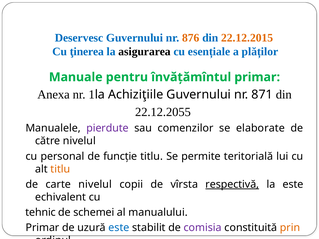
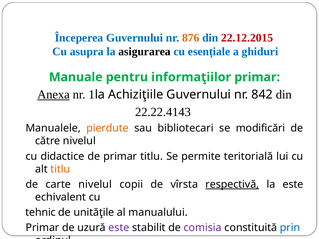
Deservesc: Deservesc -> Începerea (79, 38)
22.12.2015 colour: orange -> red (247, 38)
ţinerea: ţinerea -> asupra (87, 52)
plăților: plăților -> ghiduri (260, 52)
învățămîntul: învățămîntul -> informaţiilor (191, 77)
Anexa underline: none -> present (53, 95)
871: 871 -> 842 (262, 95)
22.12.2055: 22.12.2055 -> 22.22.4143 (163, 112)
pierdute colour: purple -> orange (108, 128)
comenzilor: comenzilor -> bibliotecari (186, 128)
elaborate: elaborate -> modificări (261, 128)
personal: personal -> didactice (62, 156)
de funcție: funcție -> primar (120, 156)
schemei: schemei -> unităţile (94, 213)
este colour: blue -> purple (119, 228)
prin colour: orange -> blue (290, 228)
